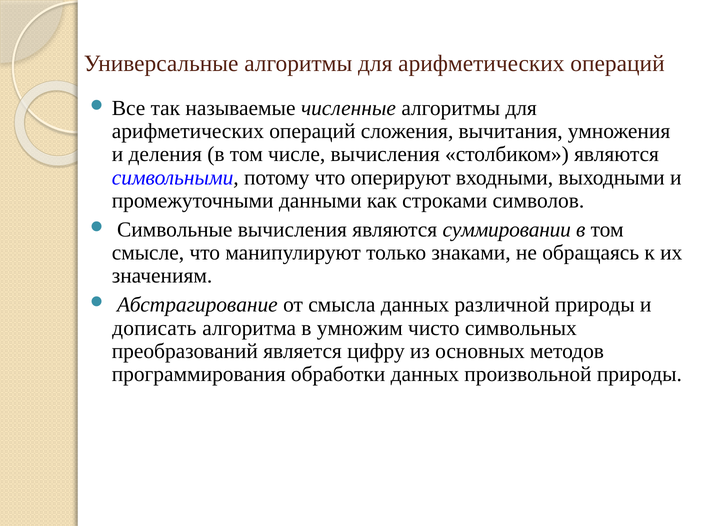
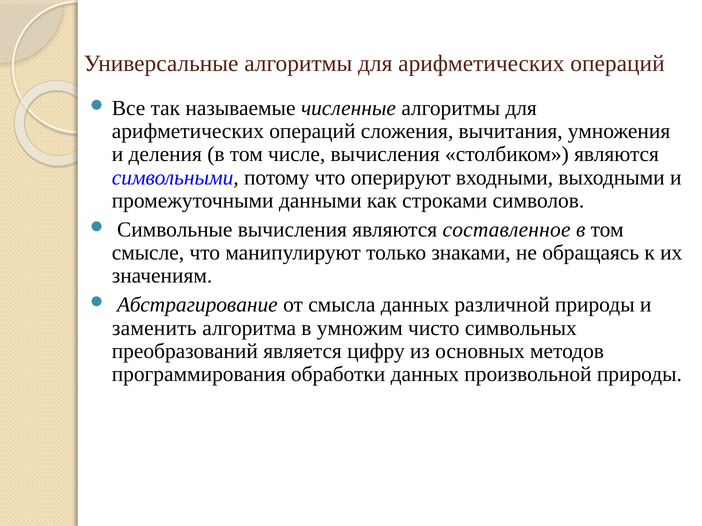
суммировании: суммировании -> составленное (507, 230)
дописать: дописать -> заменить (154, 328)
